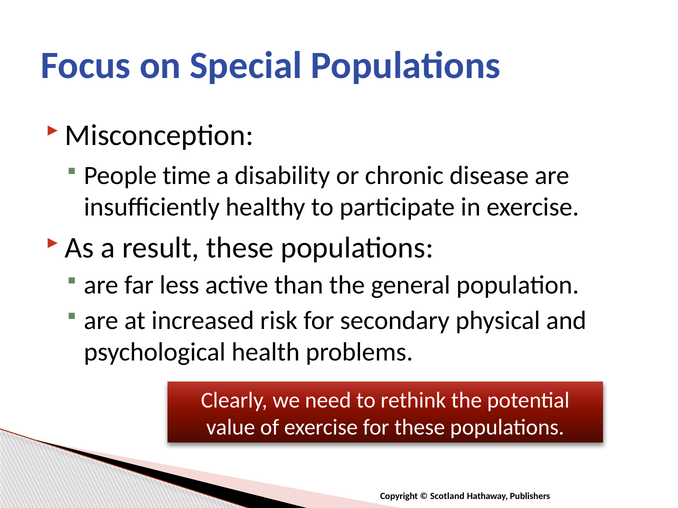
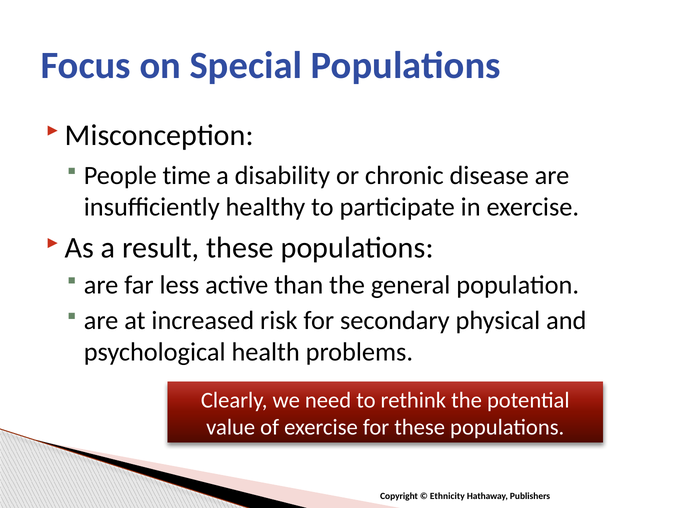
Scotland: Scotland -> Ethnicity (447, 497)
